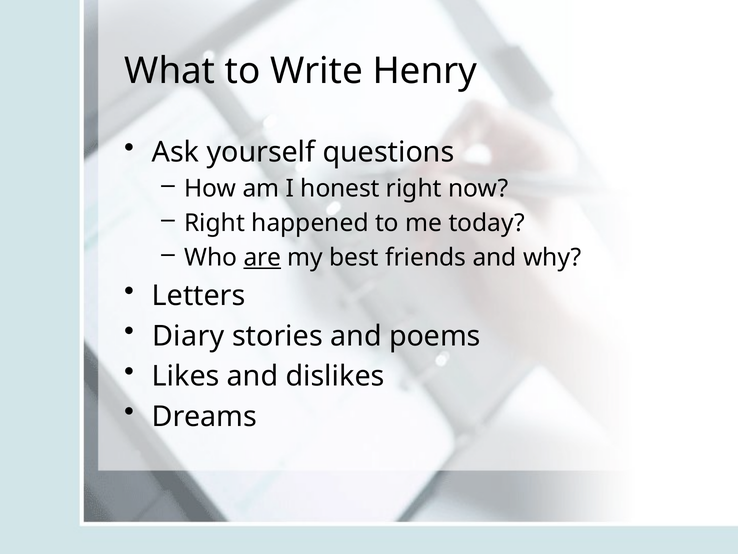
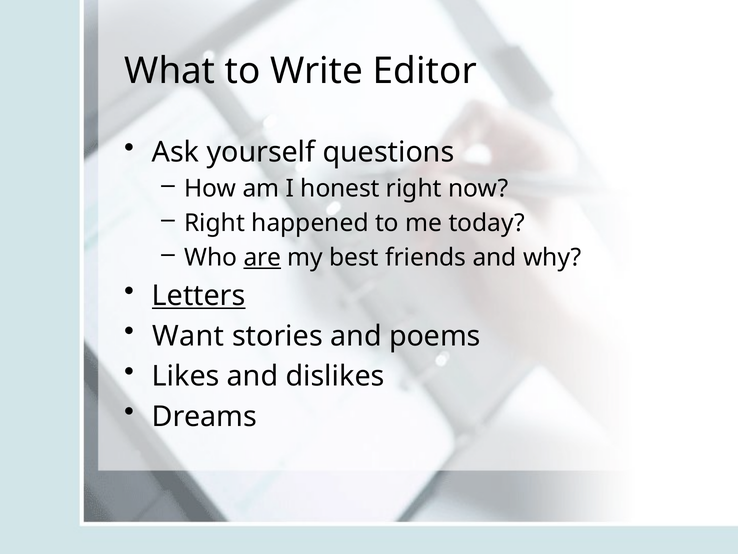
Henry: Henry -> Editor (425, 71)
Letters underline: none -> present (199, 296)
Diary: Diary -> Want (188, 336)
